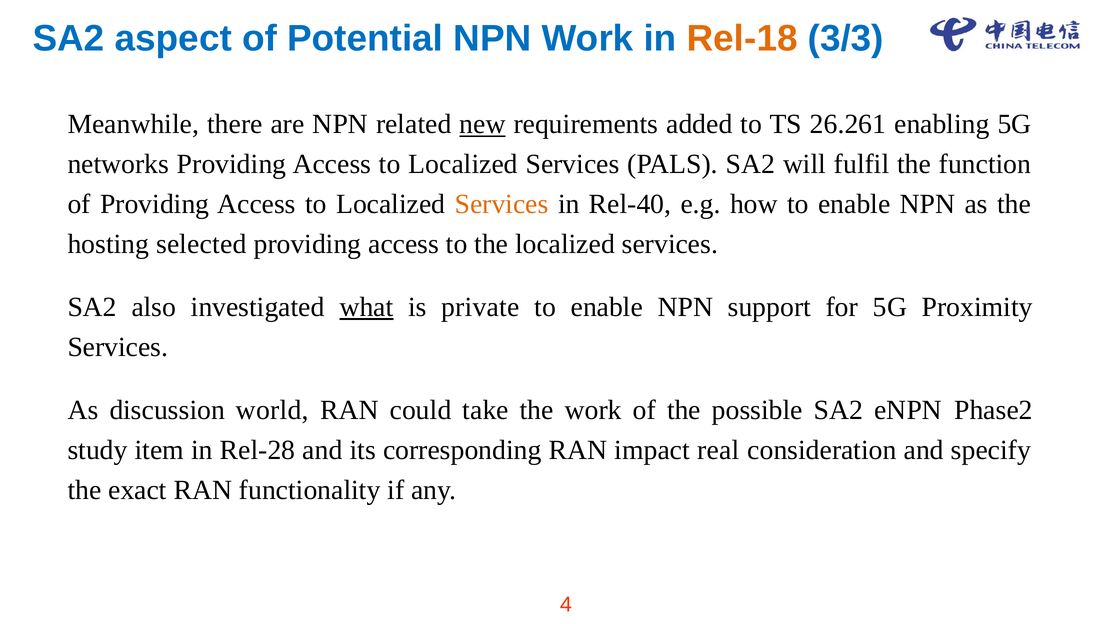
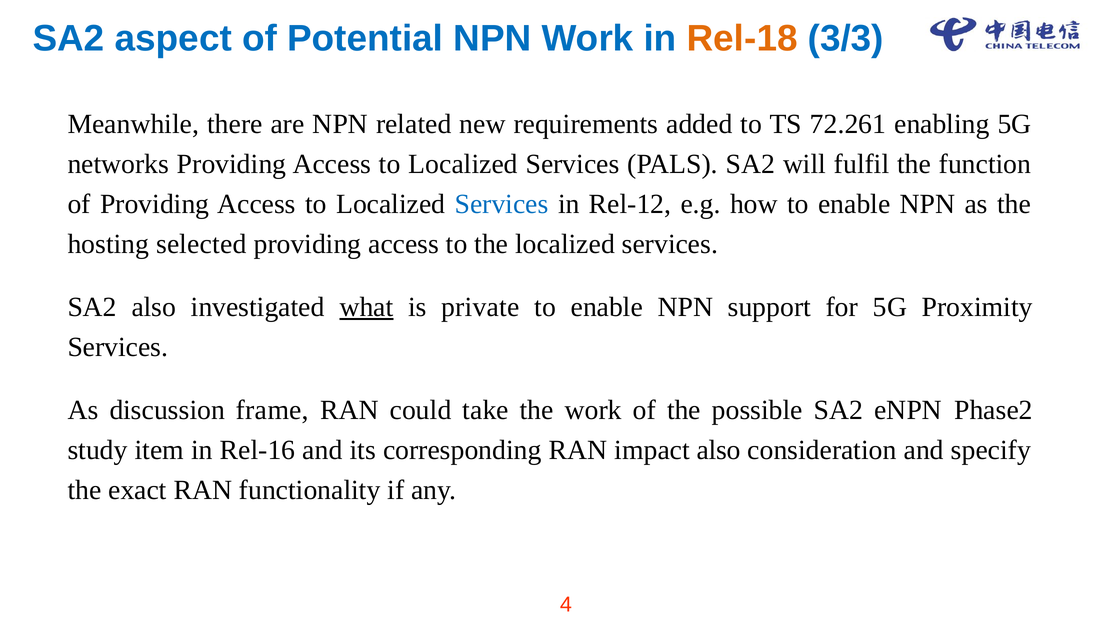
new underline: present -> none (482, 124)
26.261: 26.261 -> 72.261 (848, 124)
Services colour: orange -> blue (502, 204)
Rel-40: Rel-40 -> Rel-12 (630, 204)
world: world -> frame (272, 410)
Rel-28: Rel-28 -> Rel-16 (258, 450)
impact real: real -> also (719, 450)
